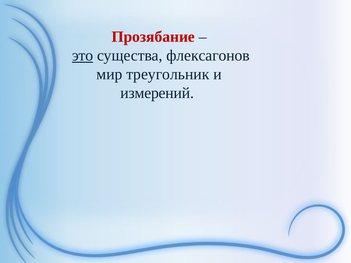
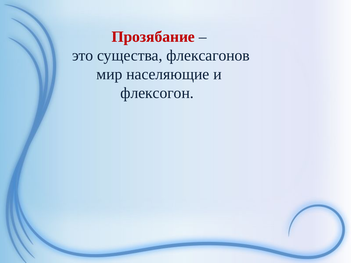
это underline: present -> none (83, 56)
треугольник: треугольник -> населяющие (168, 74)
измерений: измерений -> флексогон (157, 93)
